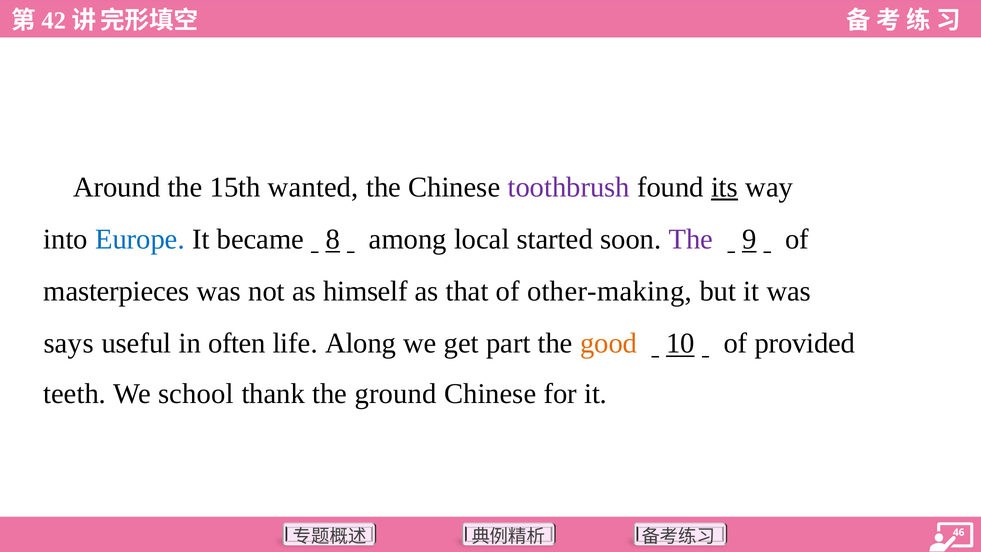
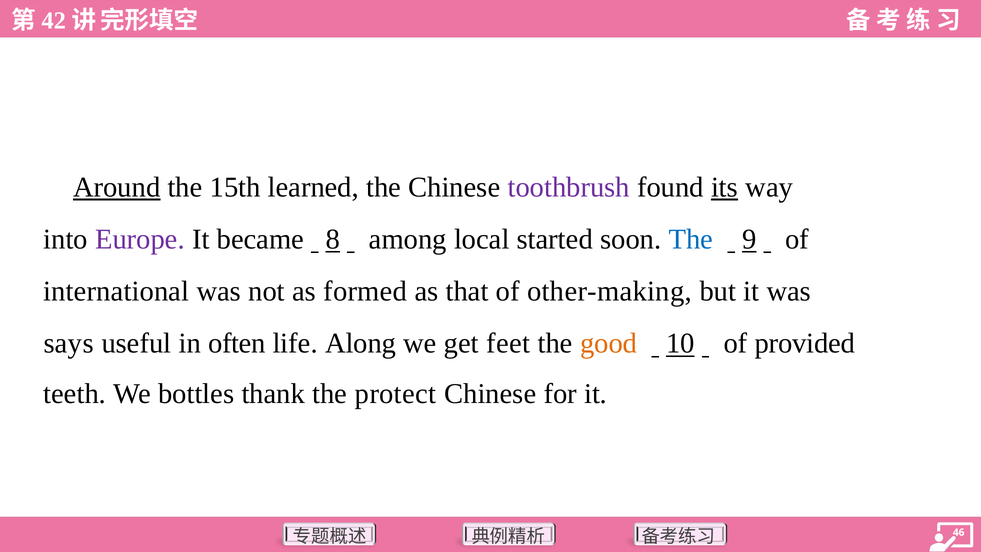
Around underline: none -> present (117, 187)
wanted: wanted -> learned (313, 187)
Europe colour: blue -> purple (140, 239)
The colour: purple -> blue (691, 239)
masterpieces: masterpieces -> international (116, 291)
himself: himself -> formed (365, 291)
part: part -> feet (508, 343)
school: school -> bottles (196, 393)
ground: ground -> protect (396, 393)
